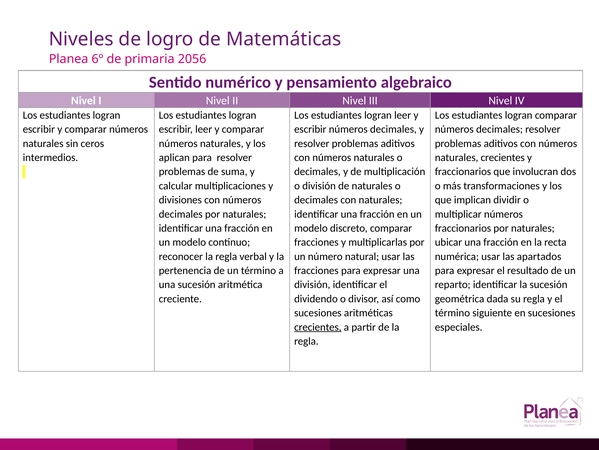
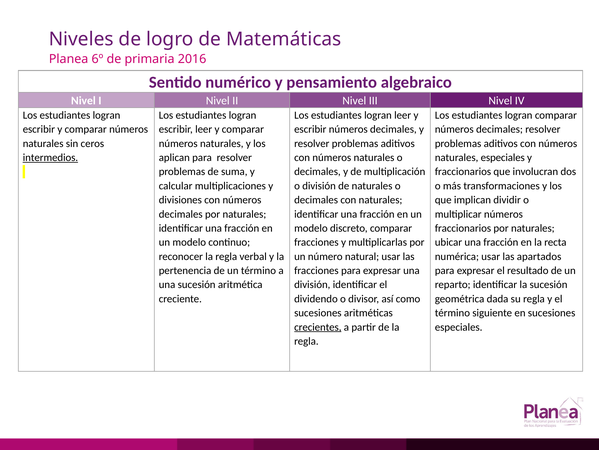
2056: 2056 -> 2016 (192, 59)
intermedios underline: none -> present (50, 157)
naturales crecientes: crecientes -> especiales (503, 157)
